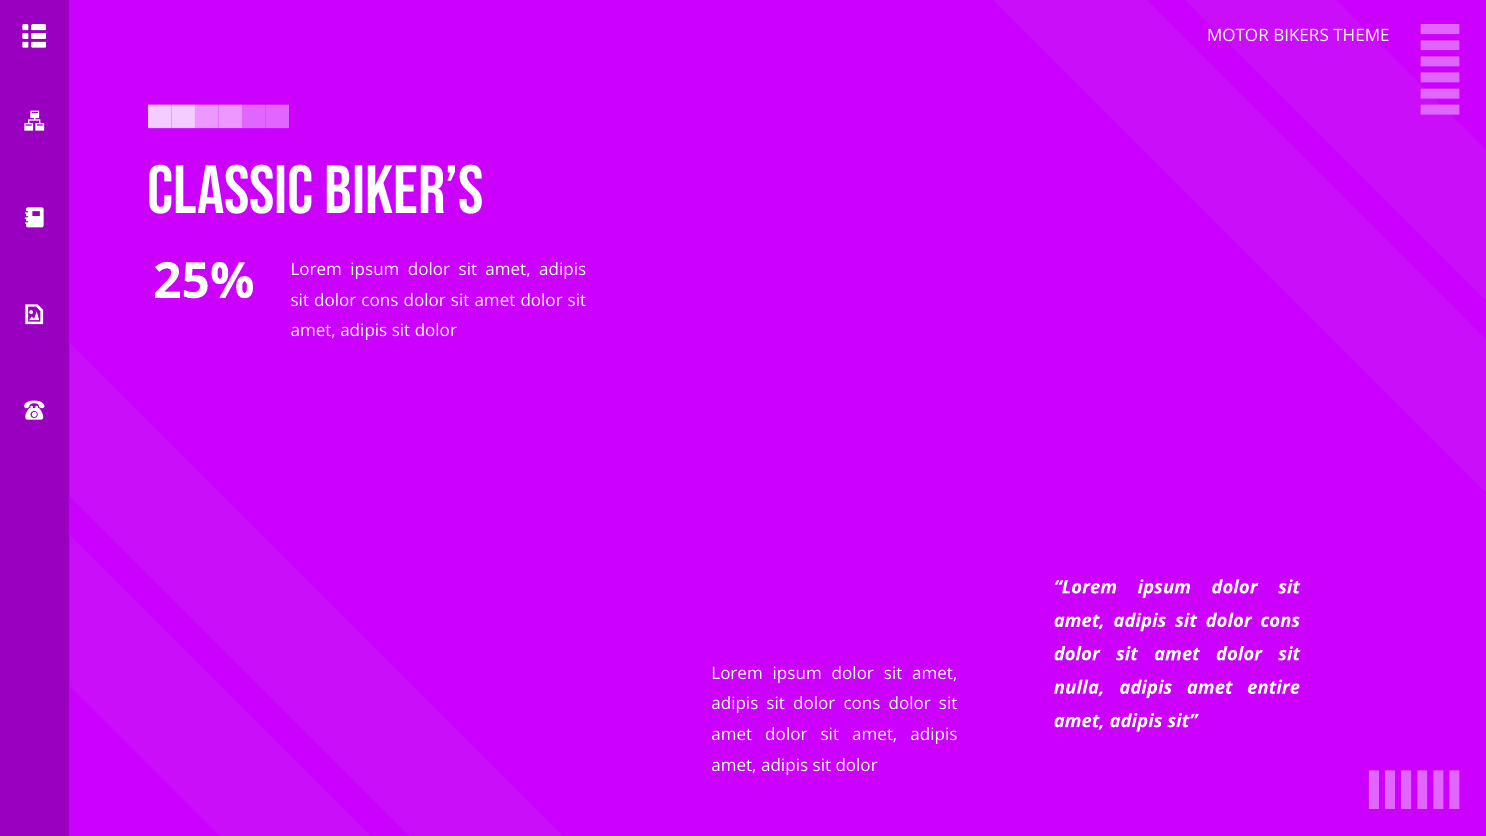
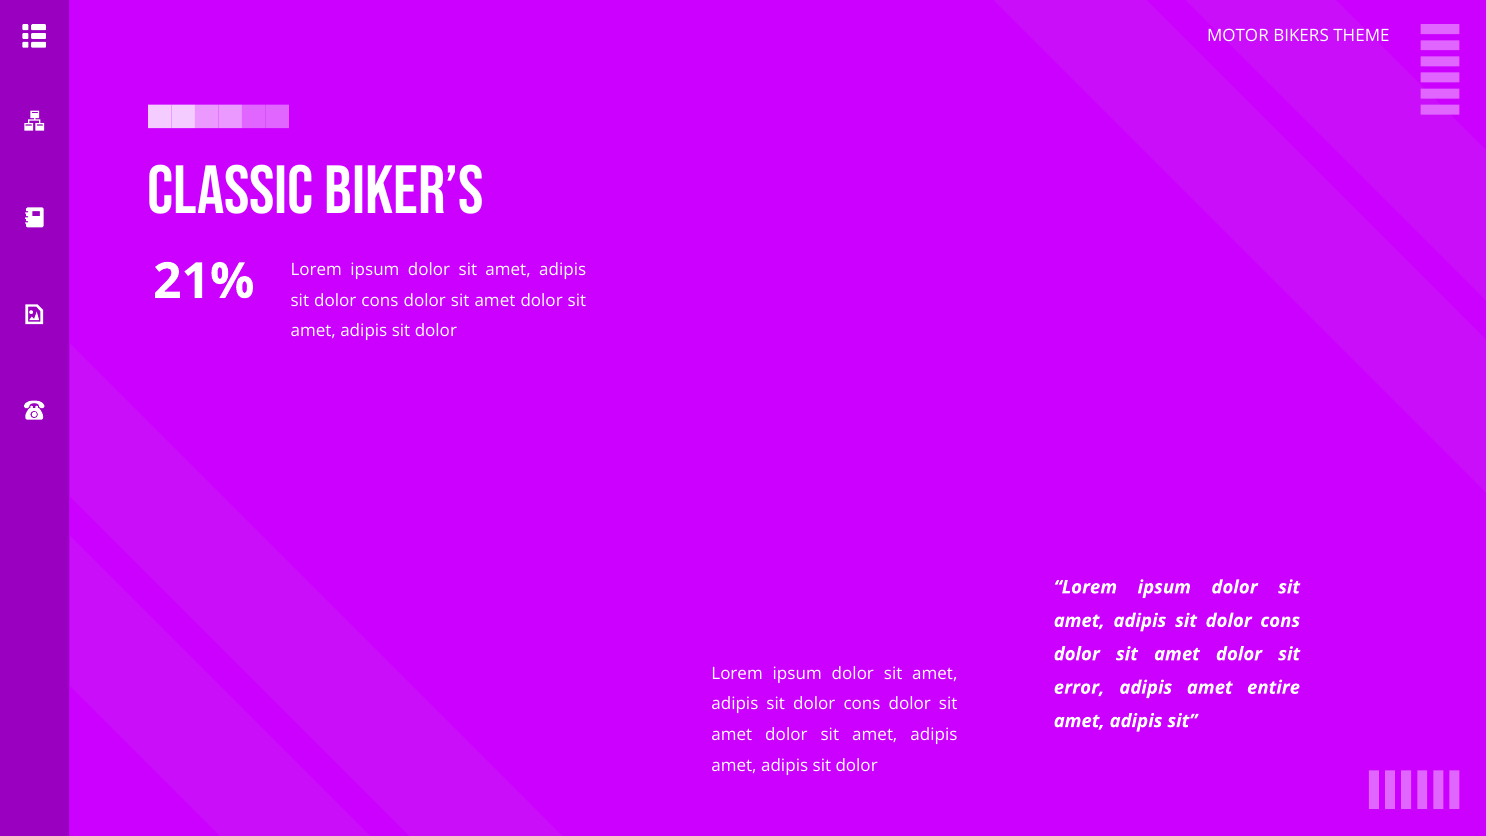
25%: 25% -> 21% (204, 281)
nulla: nulla -> error (1079, 687)
